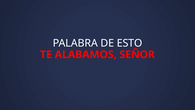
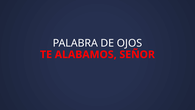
ESTO: ESTO -> OJOS (129, 43)
